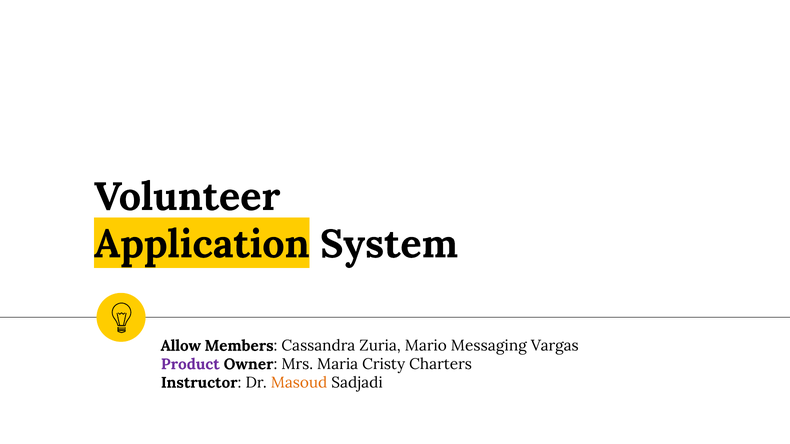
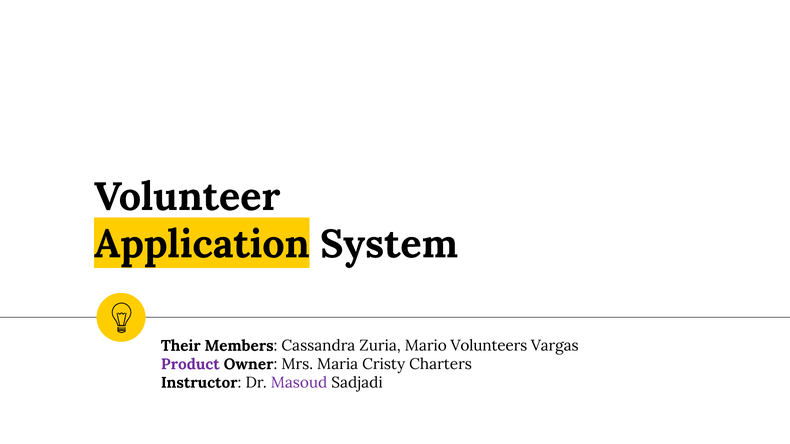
Allow: Allow -> Their (181, 346)
Messaging: Messaging -> Volunteers (489, 346)
Masoud colour: orange -> purple (299, 383)
